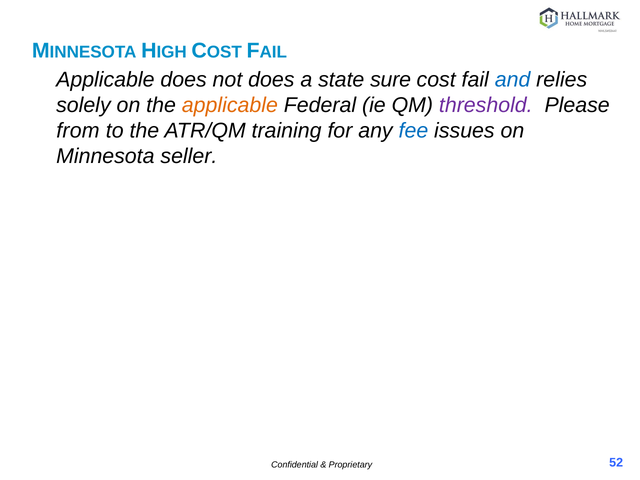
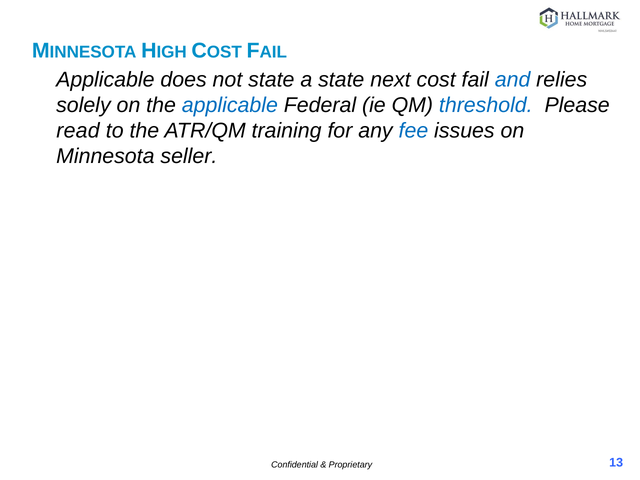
not does: does -> state (271, 79)
sure: sure -> next (390, 79)
applicable colour: orange -> blue (230, 105)
threshold colour: purple -> blue (486, 105)
from: from -> read (78, 131)
52: 52 -> 13 (616, 463)
